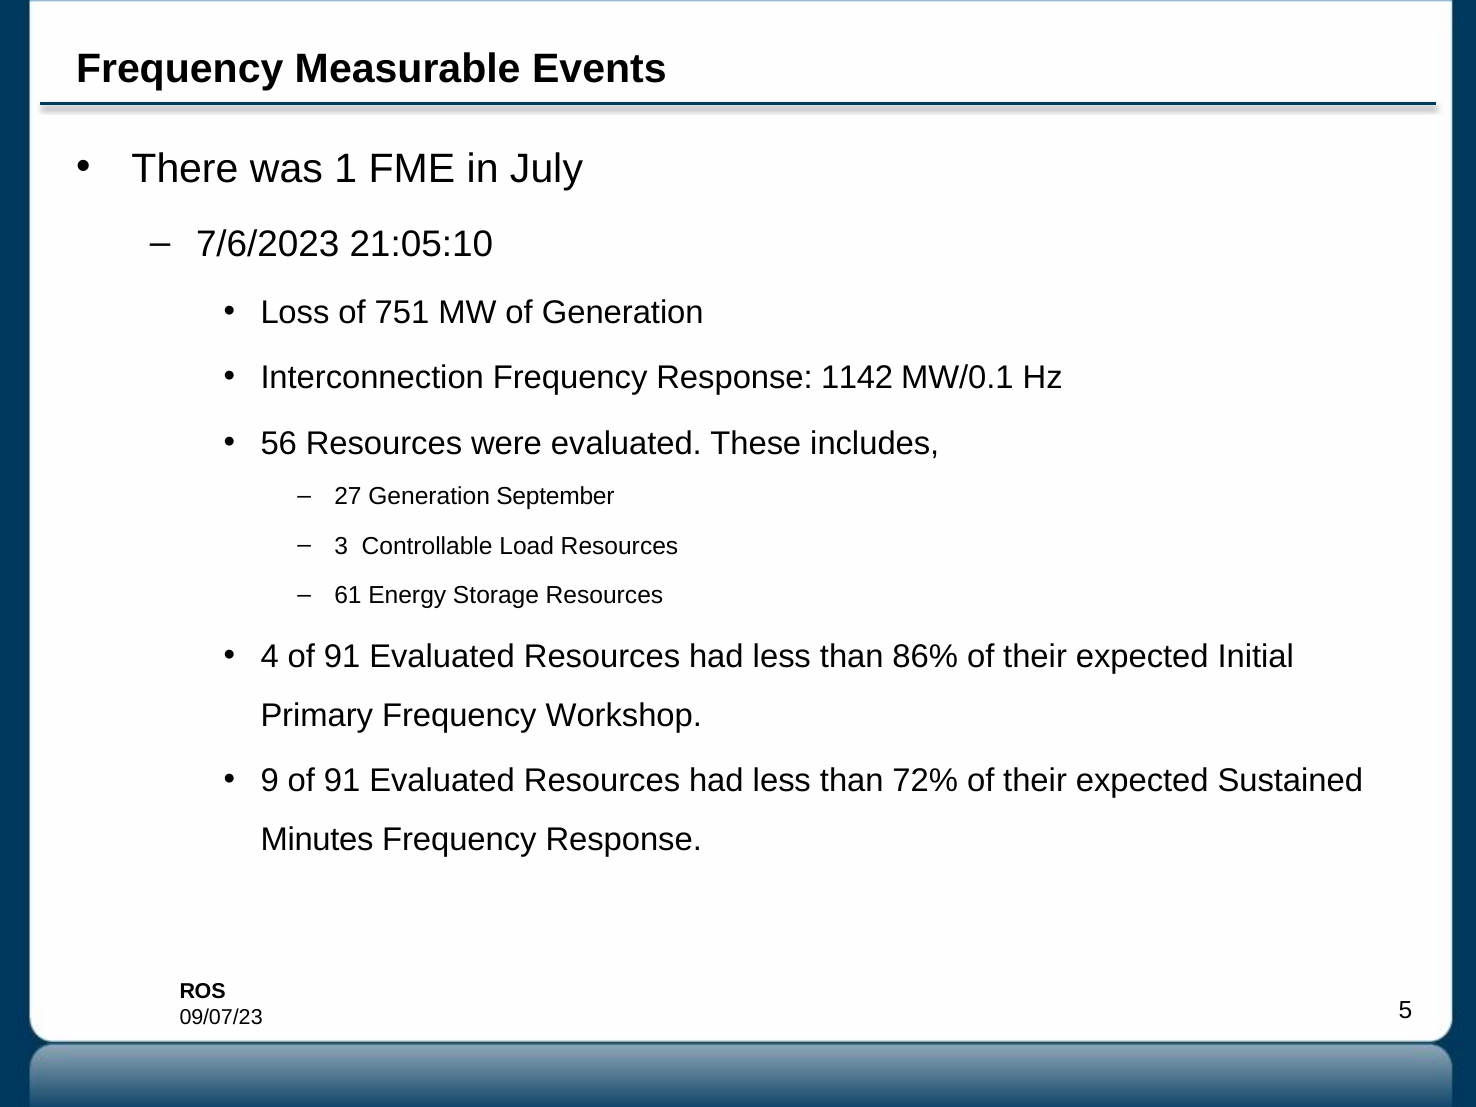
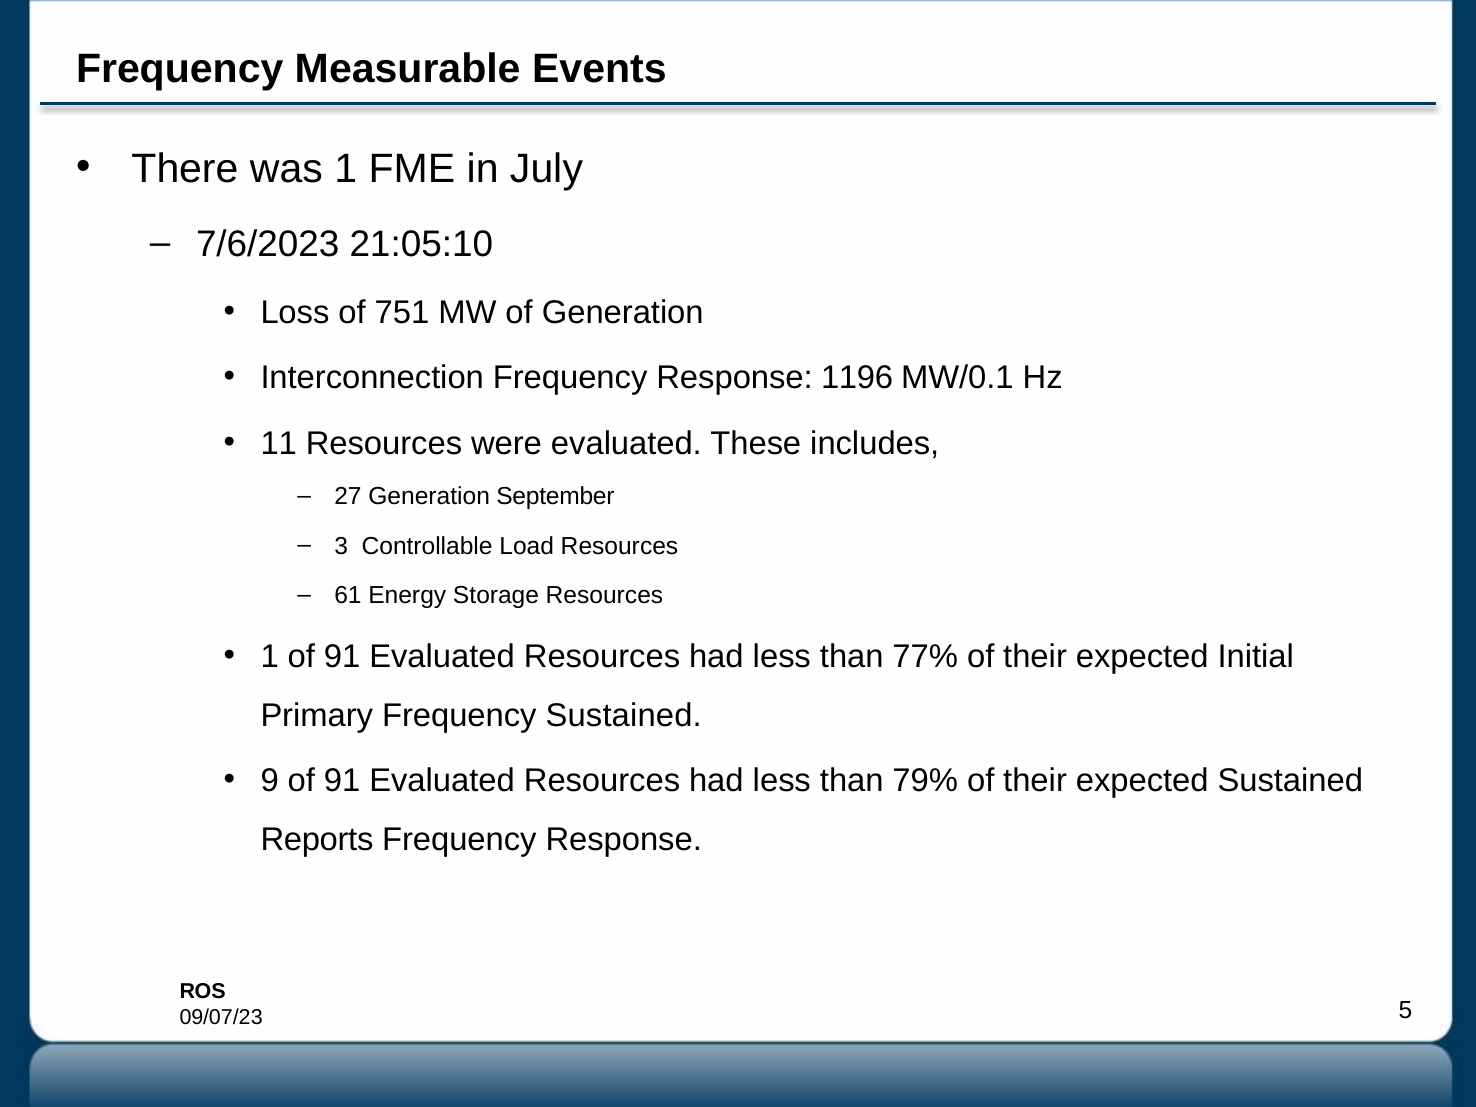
1142: 1142 -> 1196 (857, 378)
56: 56 -> 11 (279, 443)
4: 4 -> 1 (270, 656)
86%: 86% -> 77% (925, 656)
Frequency Workshop: Workshop -> Sustained (624, 715)
72%: 72% -> 79% (925, 781)
Minutes: Minutes -> Reports (317, 840)
